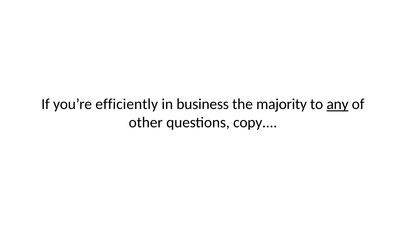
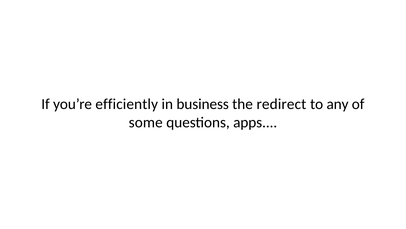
majority: majority -> redirect (281, 104)
any underline: present -> none (338, 104)
other: other -> some (146, 122)
copy: copy -> apps (255, 122)
